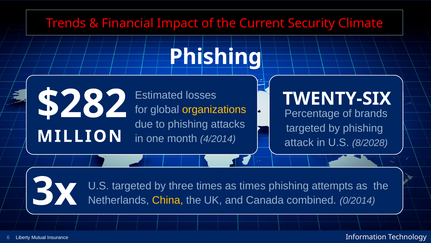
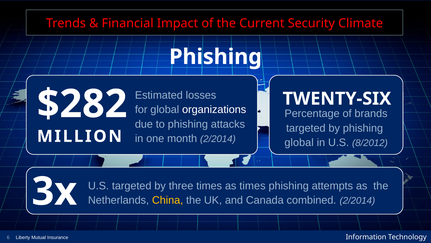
organizations colour: yellow -> white (214, 110)
month 4/2014: 4/2014 -> 2/2014 (218, 139)
attack: attack -> global (299, 142)
8/2028: 8/2028 -> 8/2012 (370, 143)
combined 0/2014: 0/2014 -> 2/2014 (357, 200)
